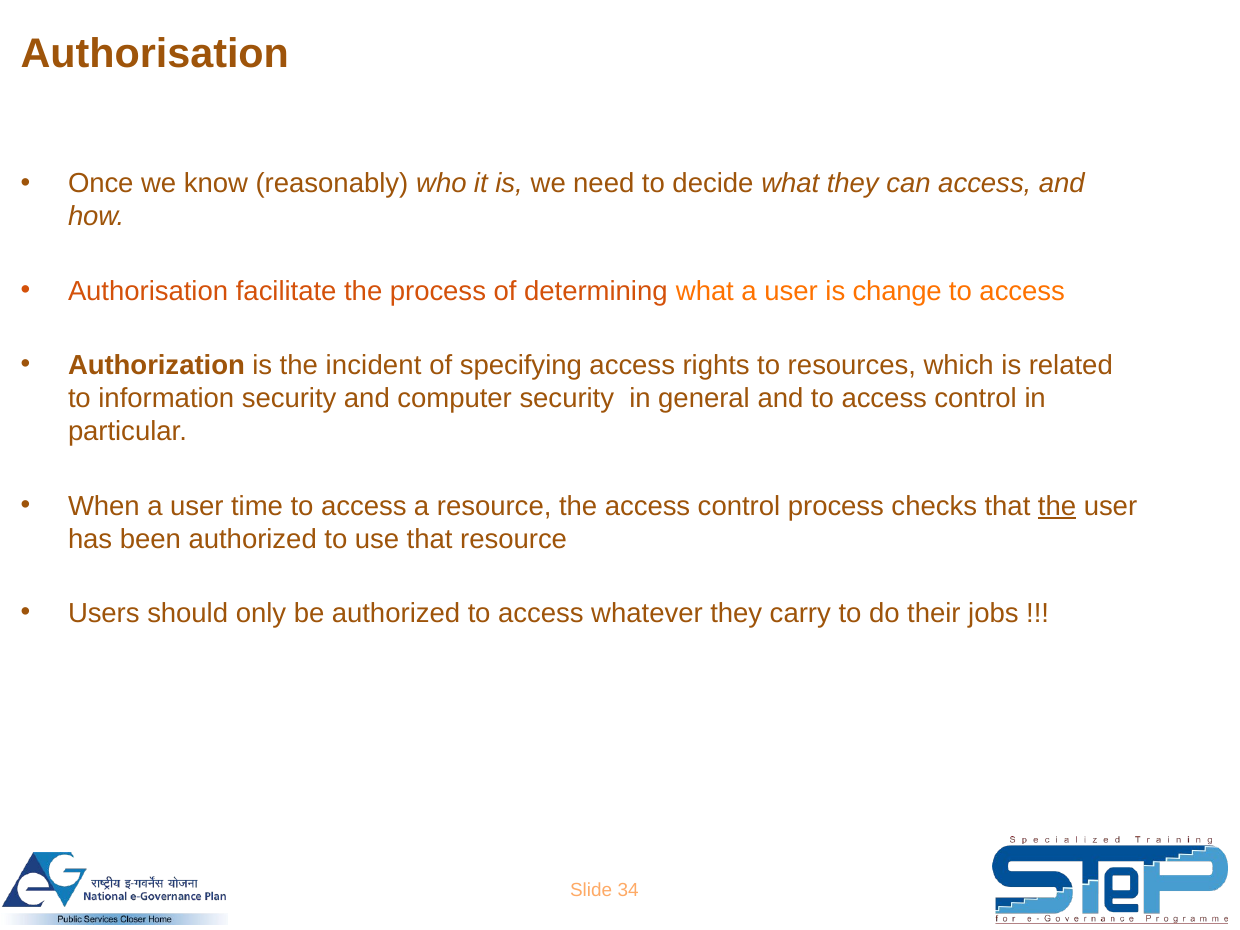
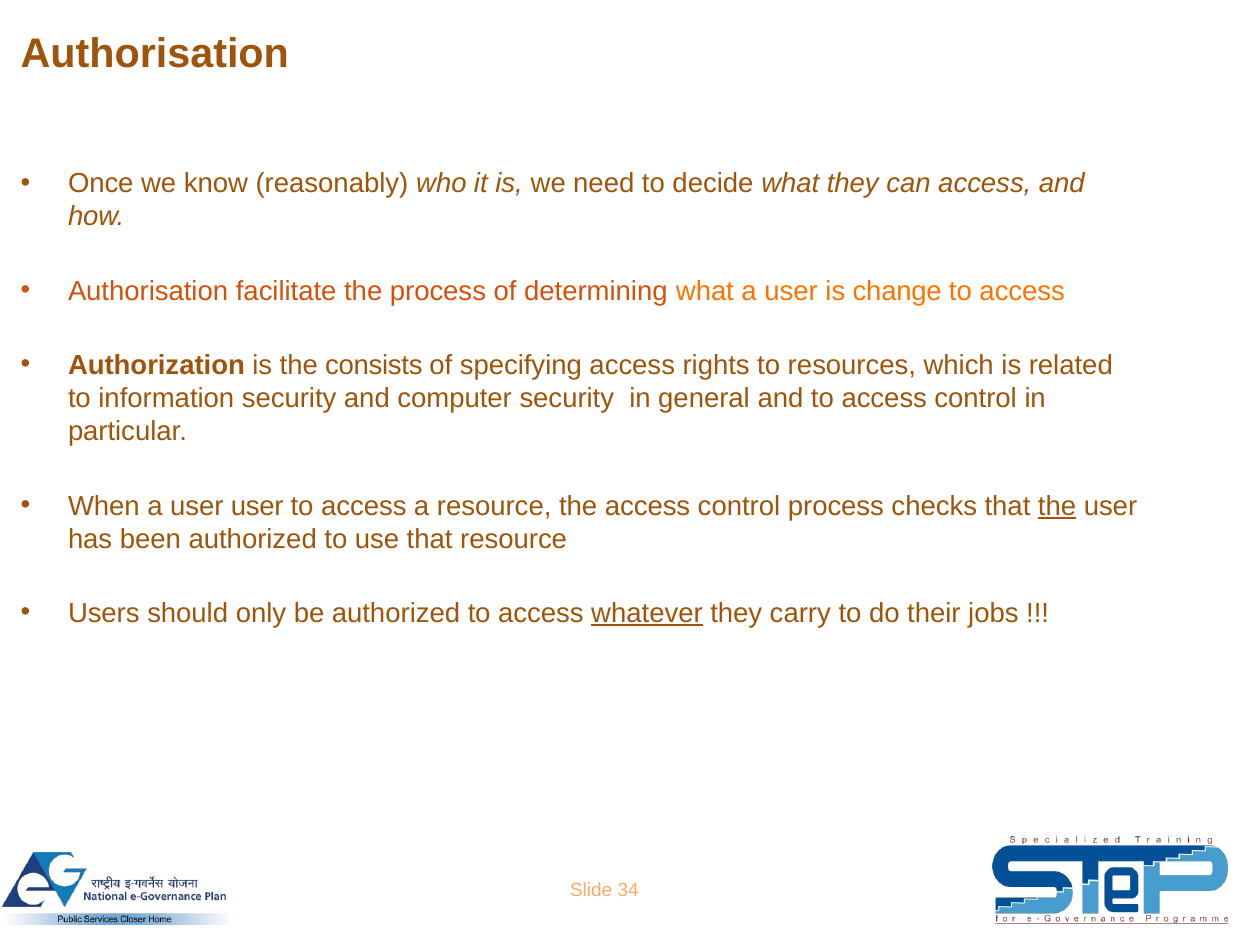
incident: incident -> consists (374, 366)
user time: time -> user (257, 506)
whatever underline: none -> present (647, 613)
